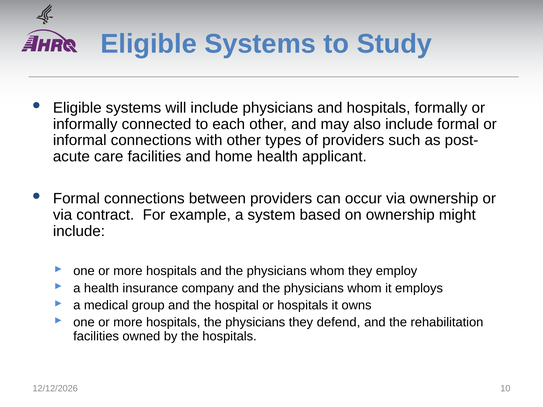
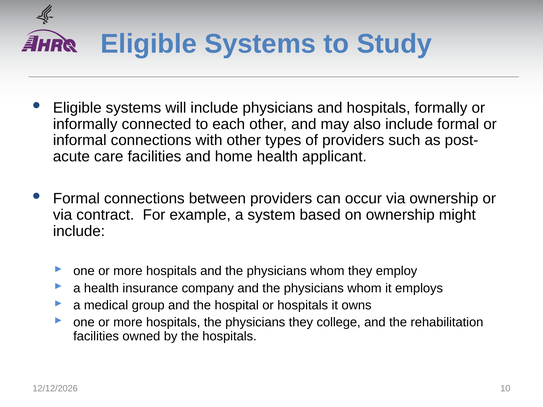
defend: defend -> college (339, 323)
